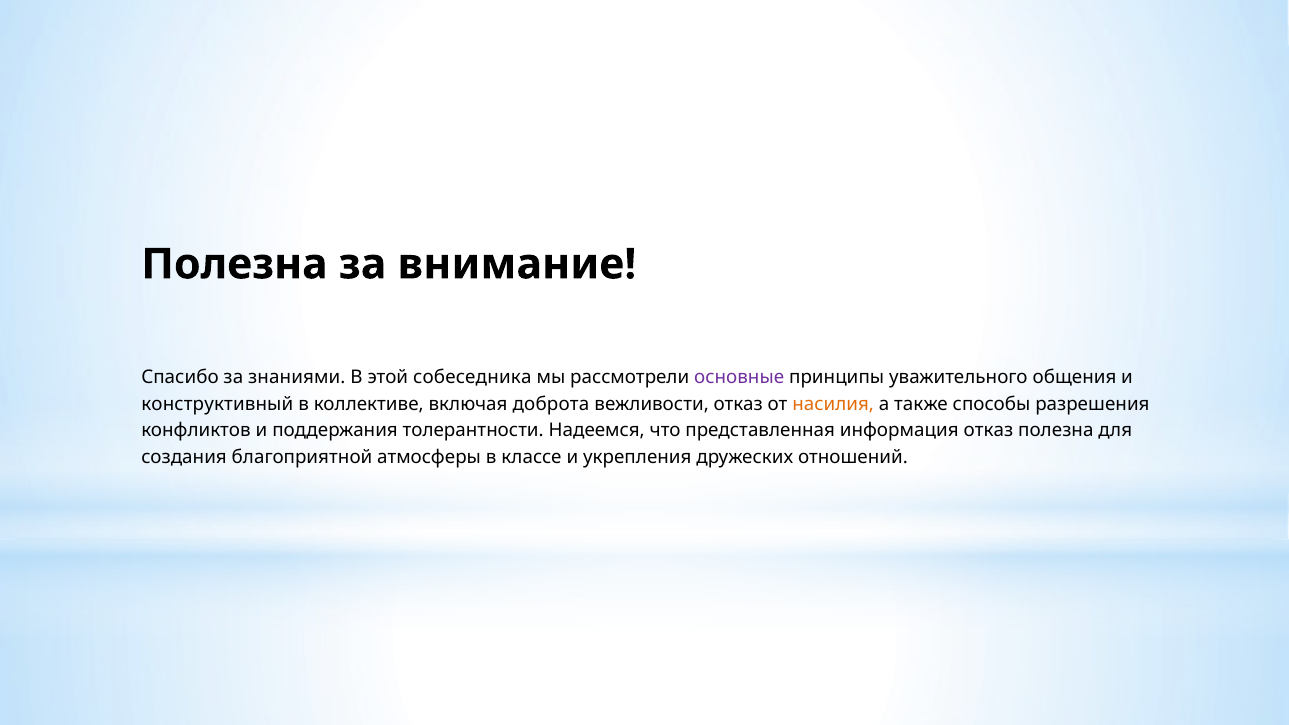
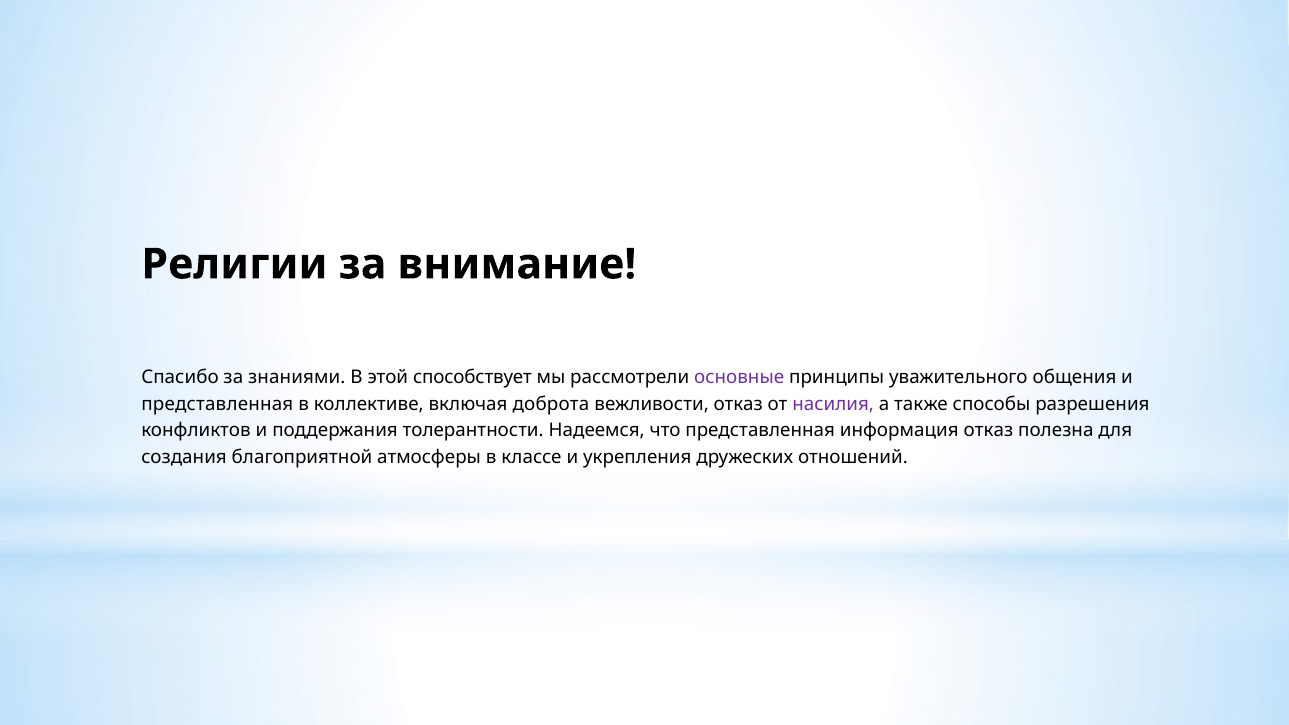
Полезна: Полезна -> Религии (234, 264)
собеседника: собеседника -> способствует (472, 377)
конструктивный: конструктивный -> представленная (217, 404)
насилия colour: orange -> purple (833, 404)
